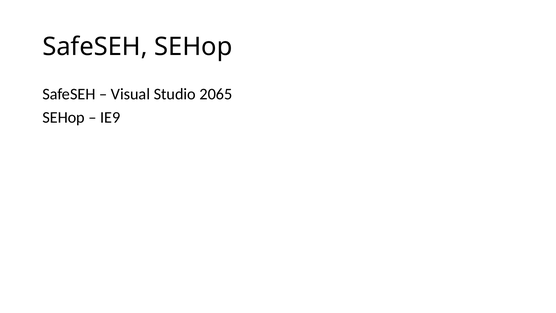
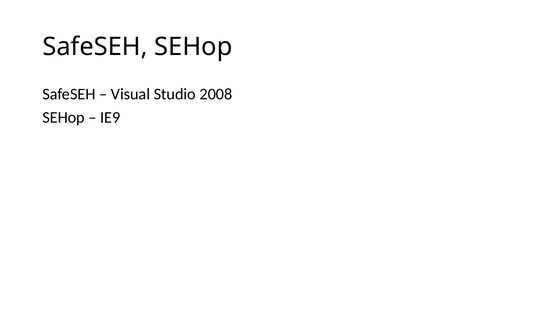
2065: 2065 -> 2008 (216, 94)
